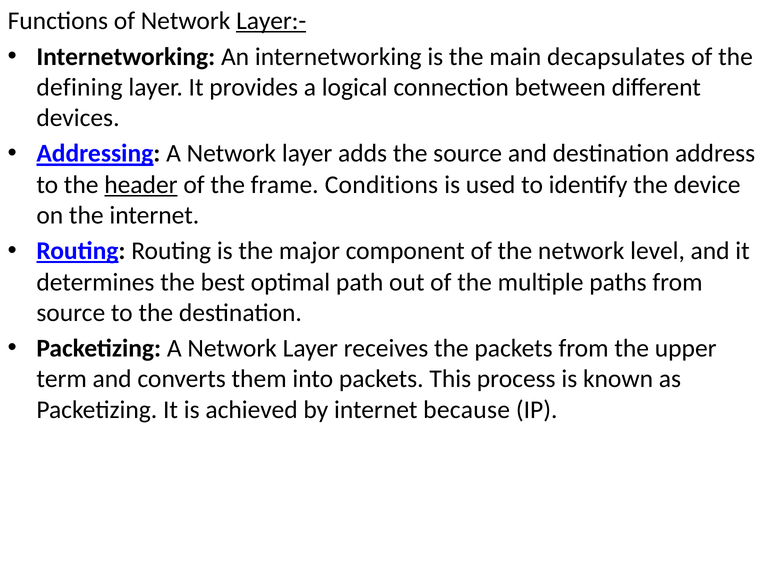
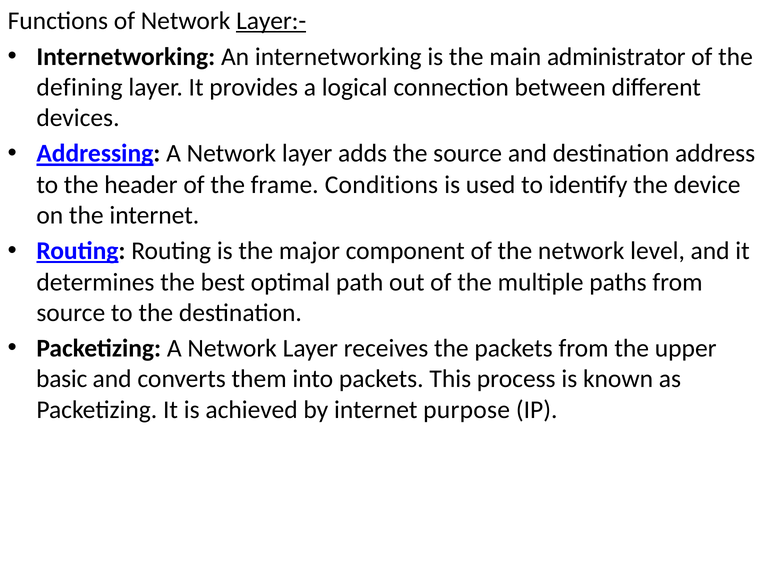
decapsulates: decapsulates -> administrator (616, 57)
header underline: present -> none (141, 185)
term: term -> basic (62, 379)
because: because -> purpose (467, 410)
